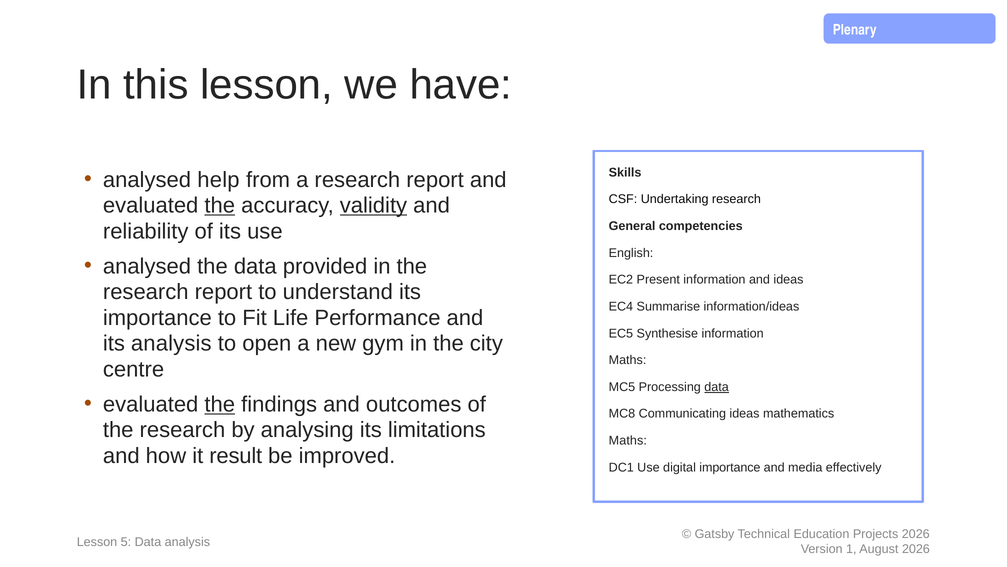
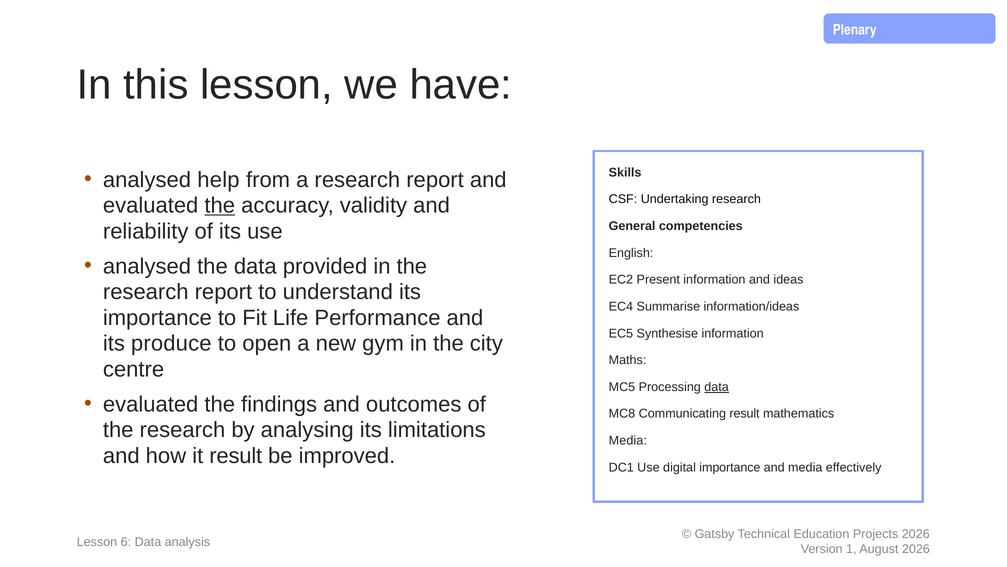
validity underline: present -> none (373, 205)
its analysis: analysis -> produce (171, 343)
the underline: present -> none (220, 404)
Communicating ideas: ideas -> result (745, 413)
Maths: Maths -> Media (628, 440)
5: 5 -> 6 (126, 542)
